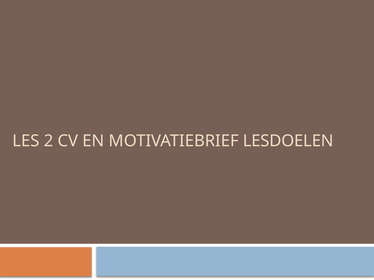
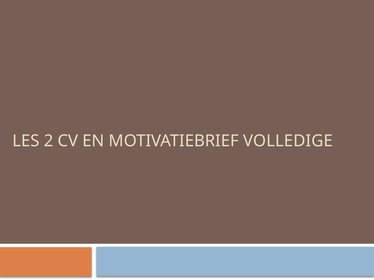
LESDOELEN: LESDOELEN -> VOLLEDIGE (288, 141)
